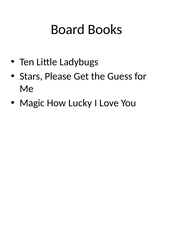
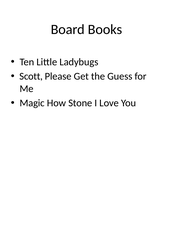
Stars: Stars -> Scott (31, 76)
Lucky: Lucky -> Stone (80, 103)
